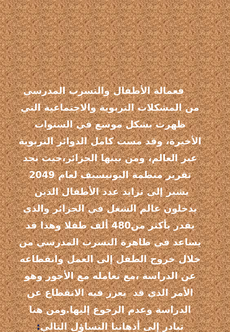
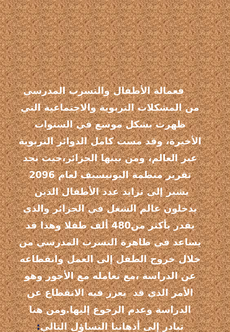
2049: 2049 -> 2096 (42, 175)
